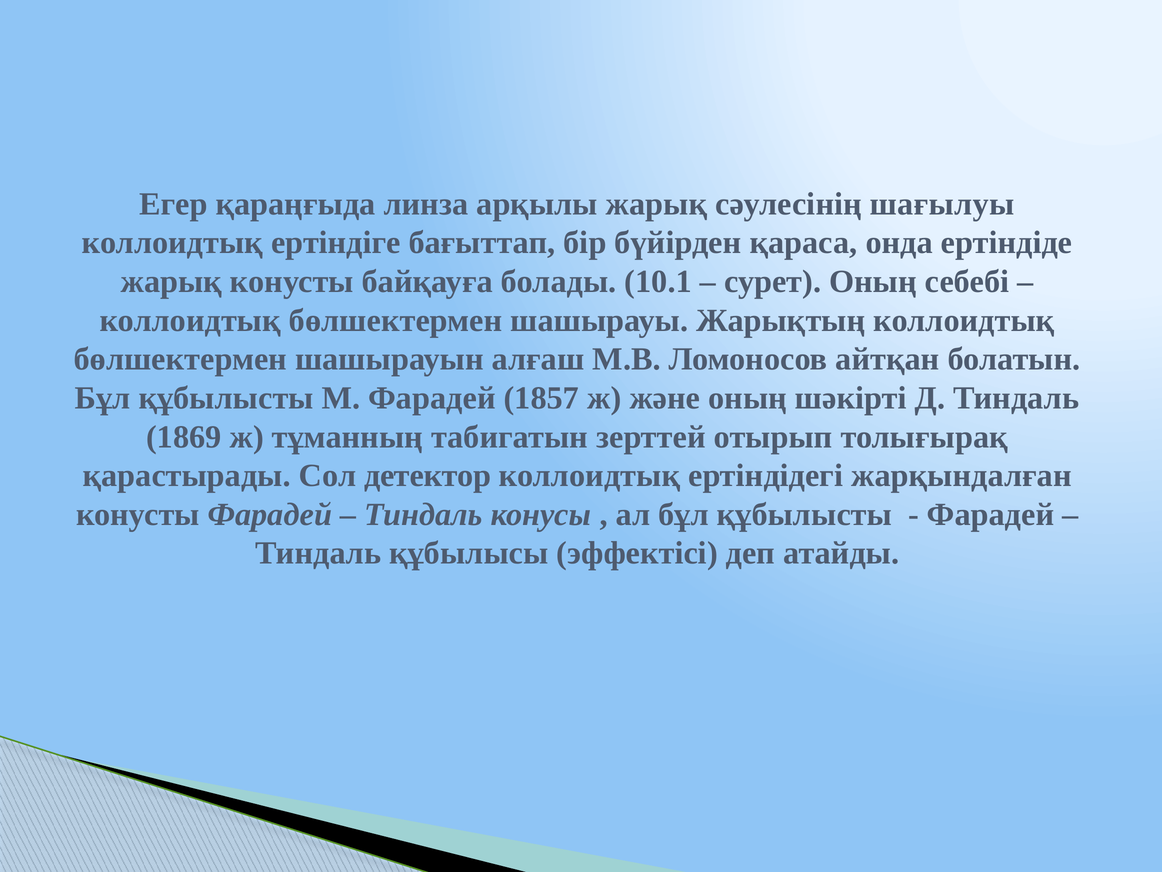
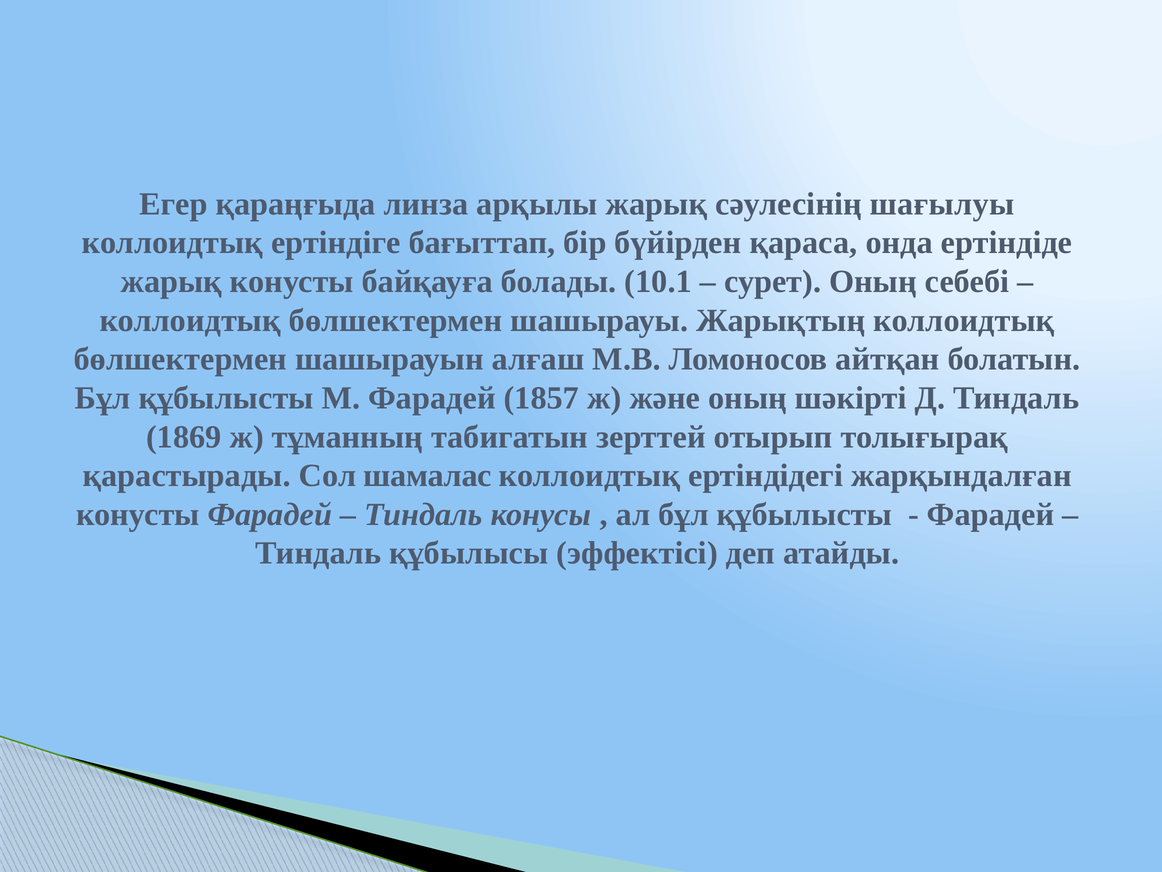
детектор: детектор -> шамалас (428, 475)
